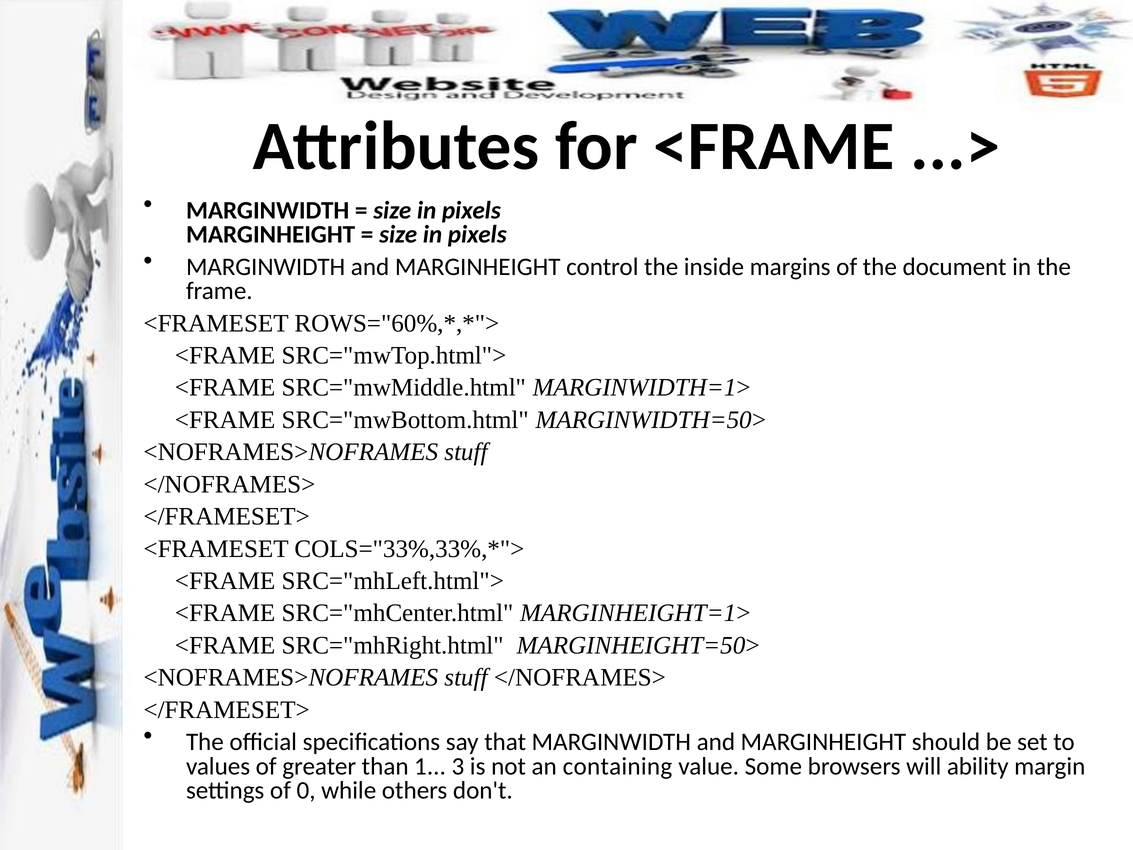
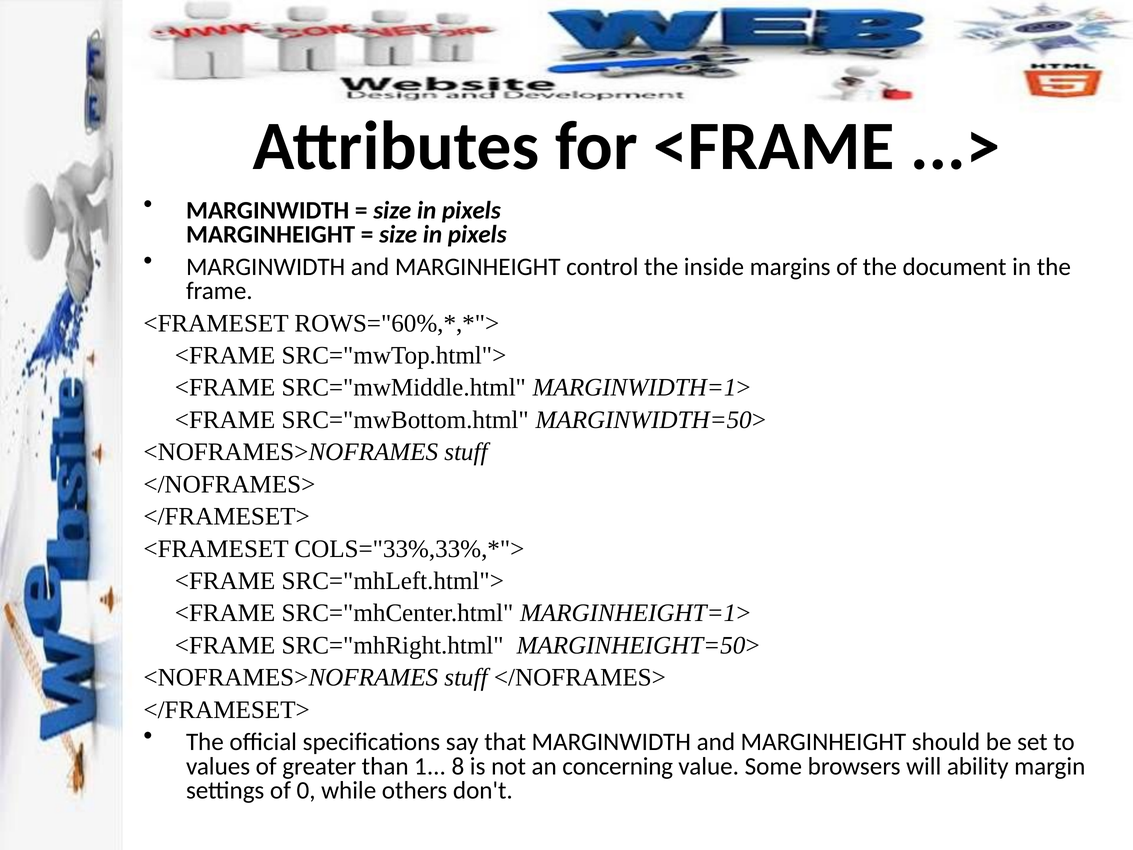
3: 3 -> 8 (458, 766)
containing: containing -> concerning (618, 766)
